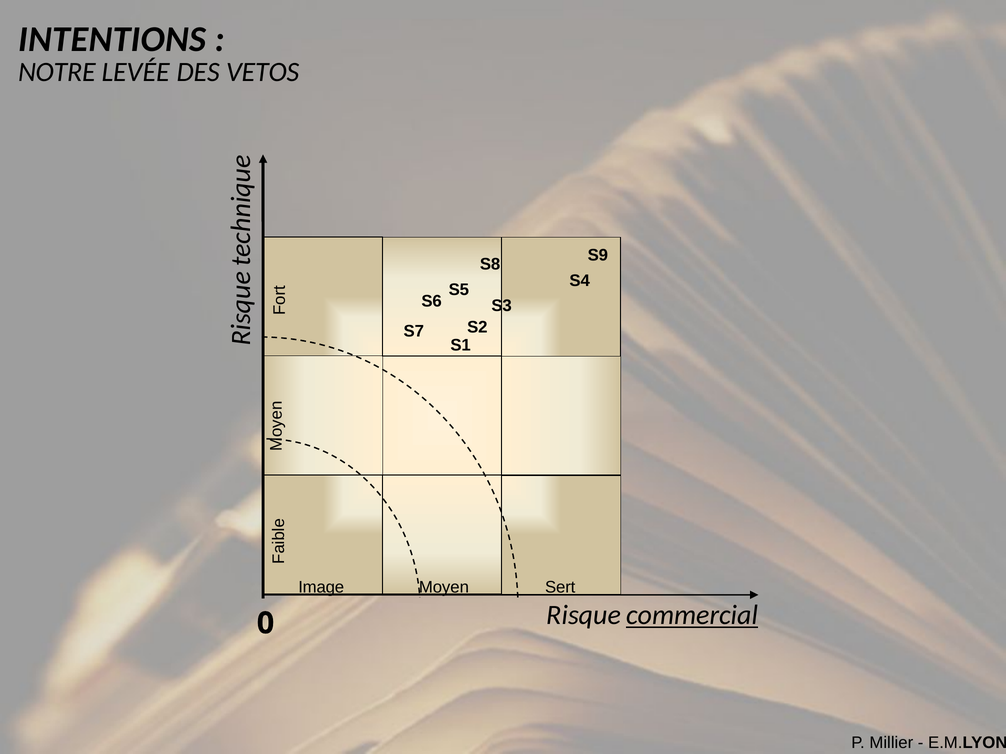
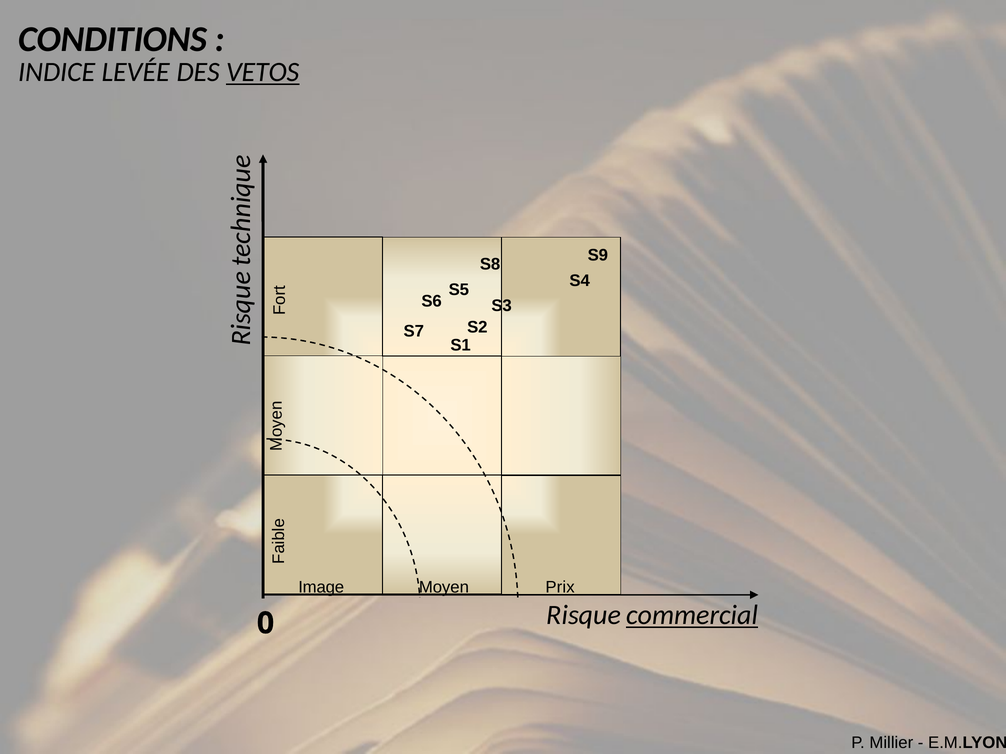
INTENTIONS: INTENTIONS -> CONDITIONS (113, 39)
NOTRE: NOTRE -> INDICE (57, 72)
VETOS underline: none -> present (263, 72)
Sert: Sert -> Prix (560, 587)
